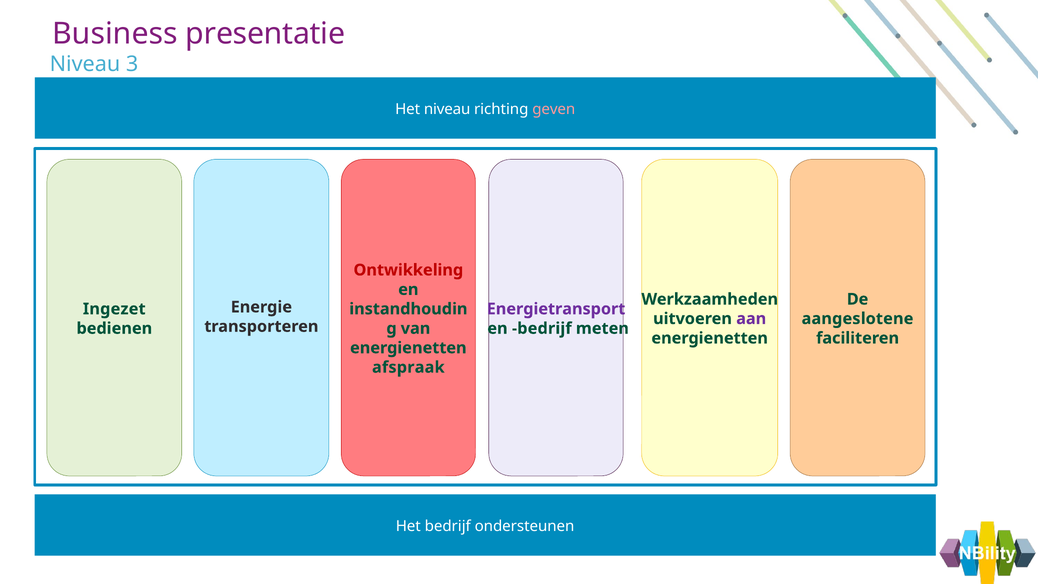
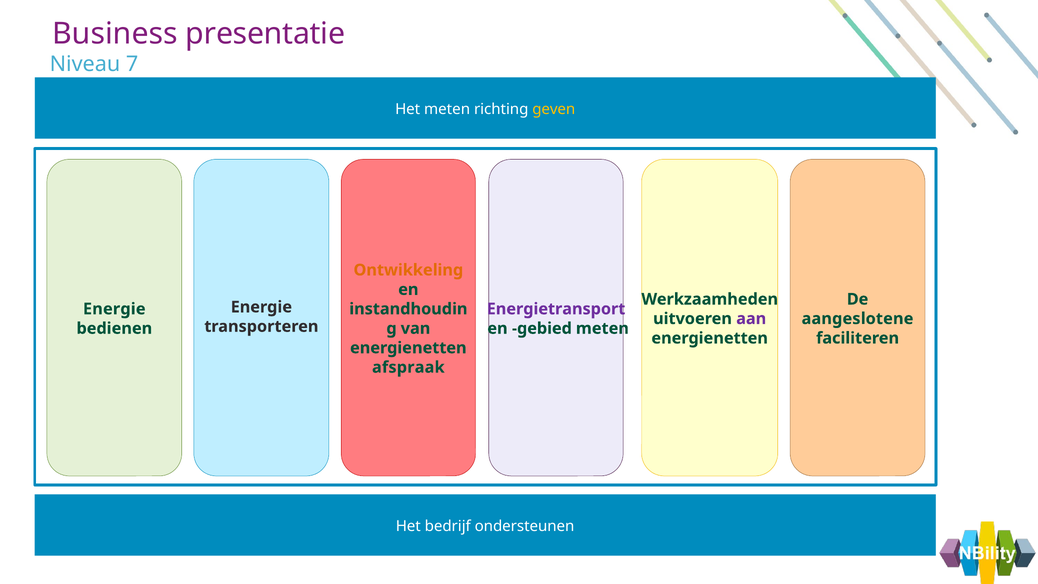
3: 3 -> 7 (132, 64)
Het niveau: niveau -> meten (447, 109)
geven colour: pink -> yellow (554, 109)
Ontwikkeling colour: red -> orange (408, 270)
Ingezet: Ingezet -> Energie (114, 309)
en bedrijf: bedrijf -> gebied (542, 328)
